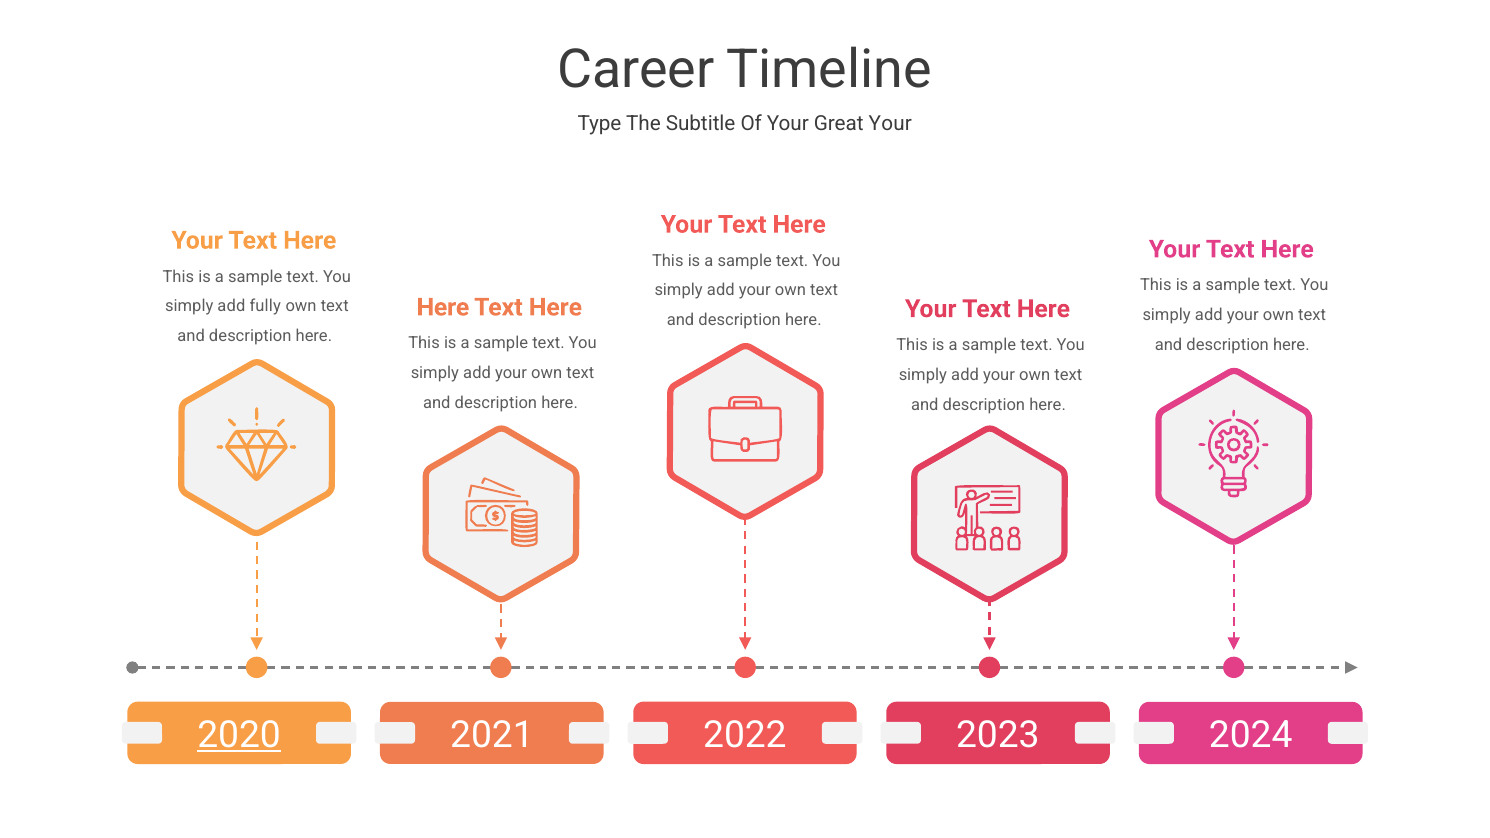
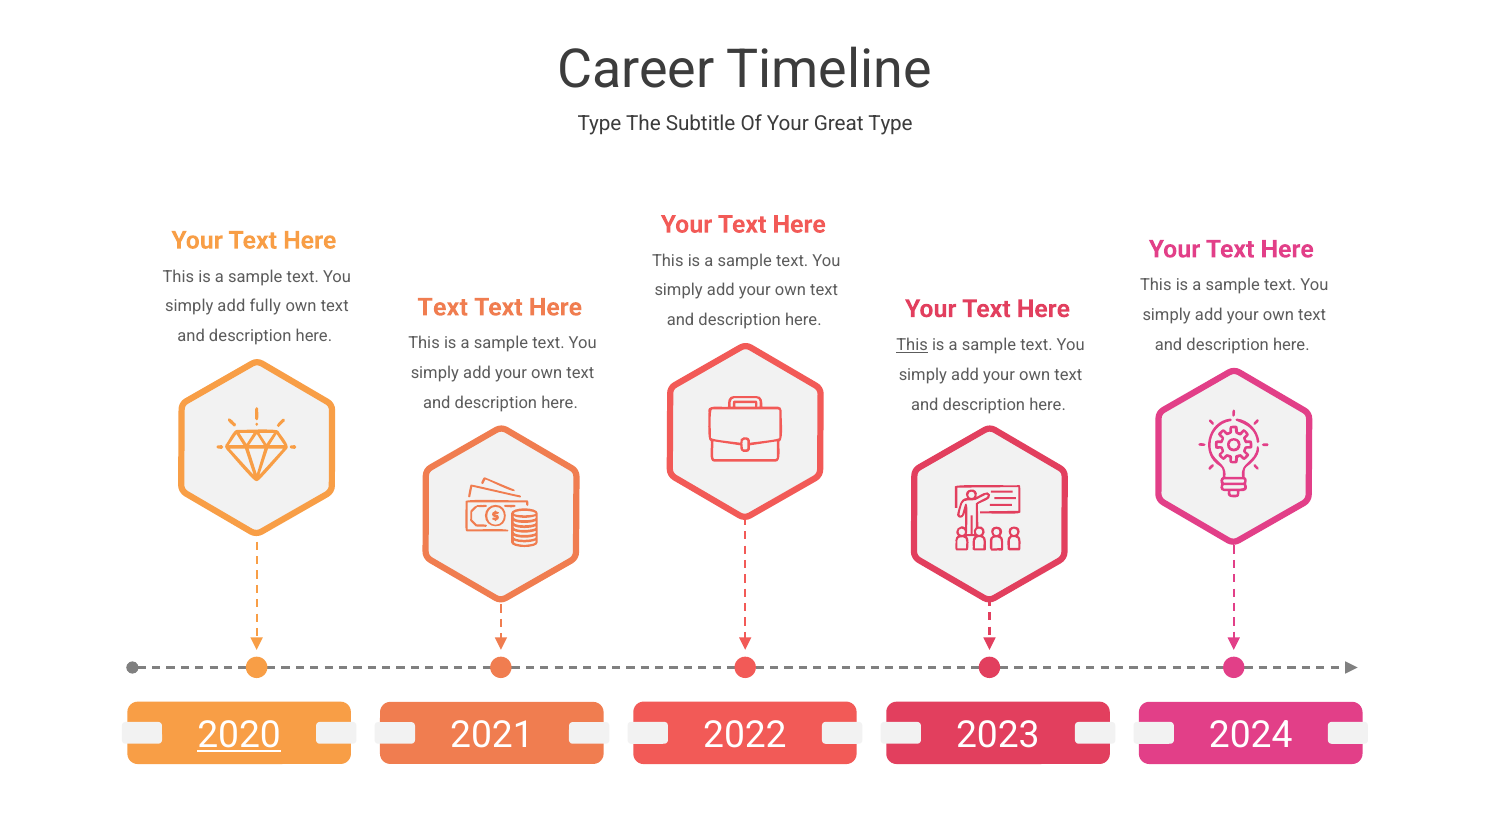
Great Your: Your -> Type (891, 124)
Here: Here -> Text (443, 307)
This underline: none -> present (912, 345)
